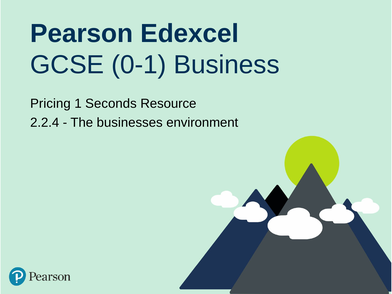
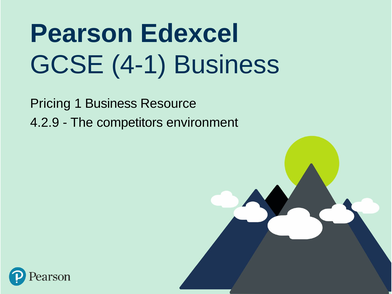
0-1: 0-1 -> 4-1 (139, 65)
1 Seconds: Seconds -> Business (111, 104)
2.2.4: 2.2.4 -> 4.2.9 (45, 123)
businesses: businesses -> competitors (130, 123)
